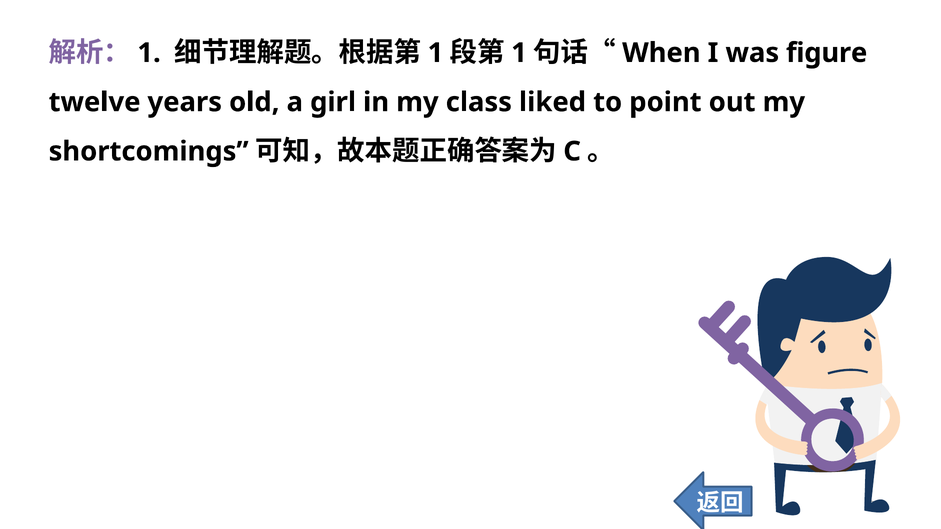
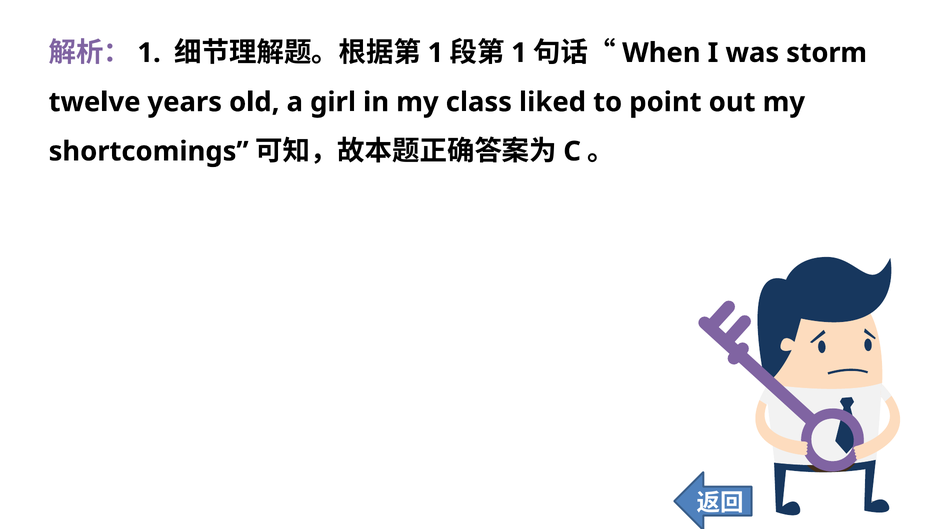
figure: figure -> storm (827, 53)
